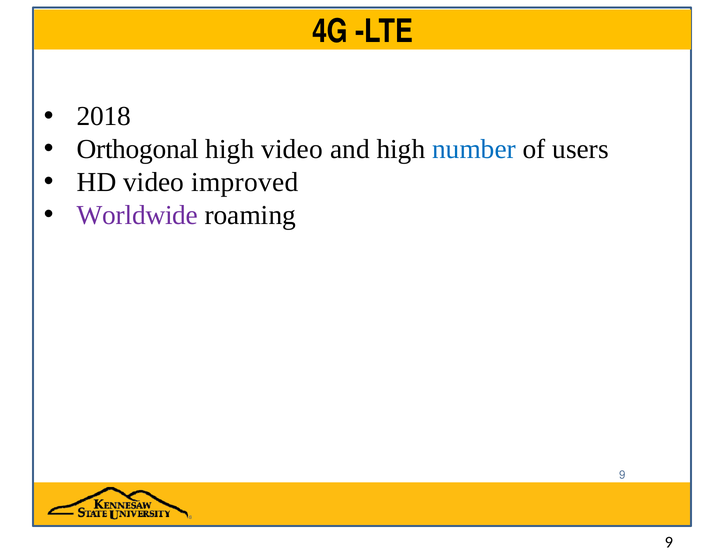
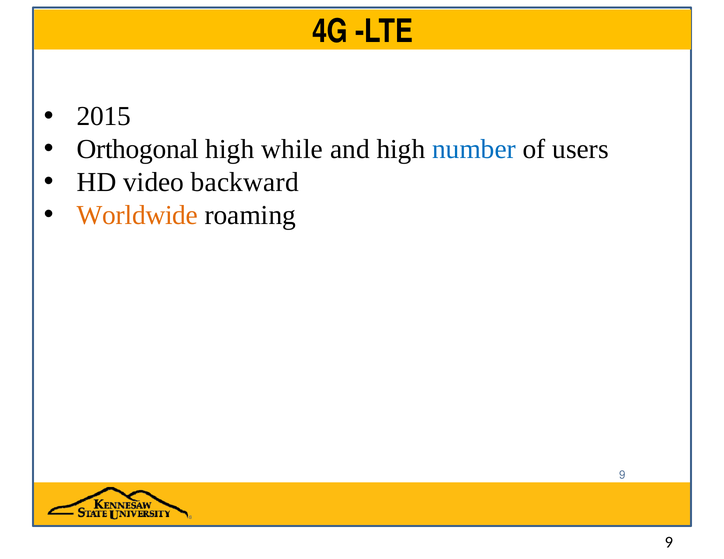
2018: 2018 -> 2015 (104, 117)
high video: video -> while (292, 149)
improved: improved -> backward (245, 182)
Worldwide colour: purple -> orange (137, 215)
